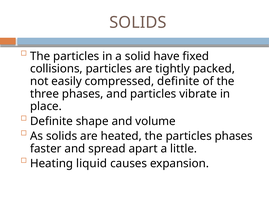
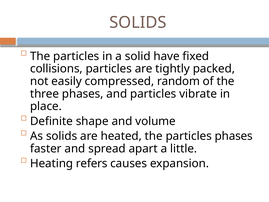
compressed definite: definite -> random (178, 81)
liquid: liquid -> refers (92, 163)
